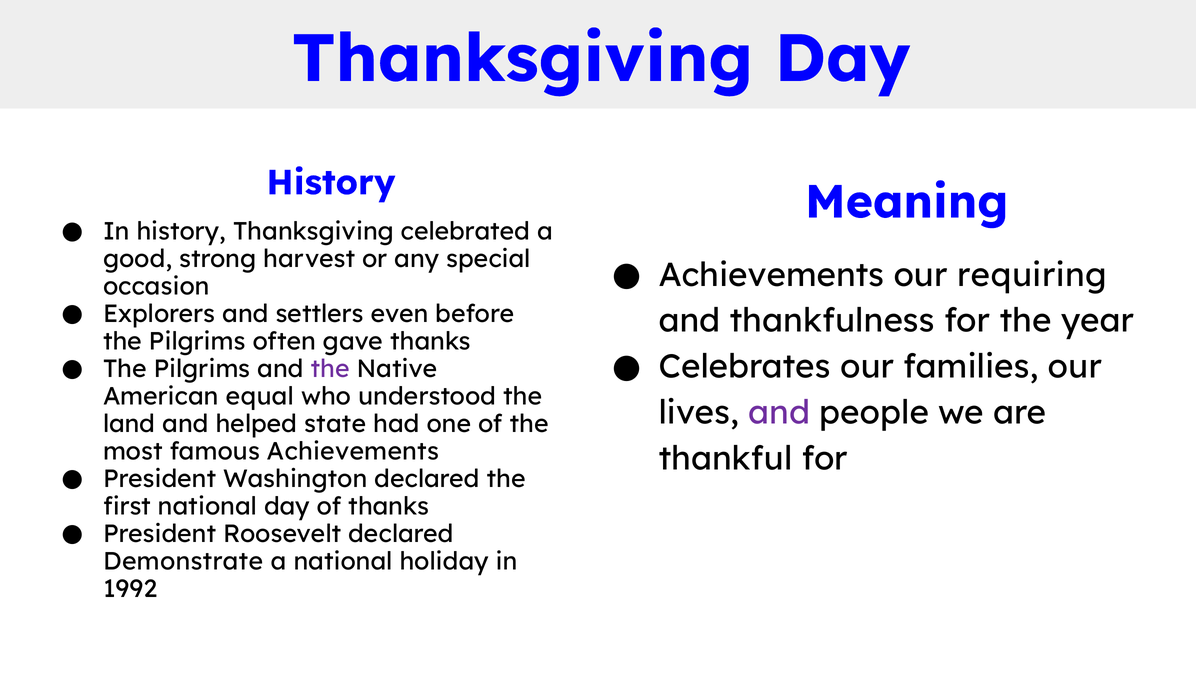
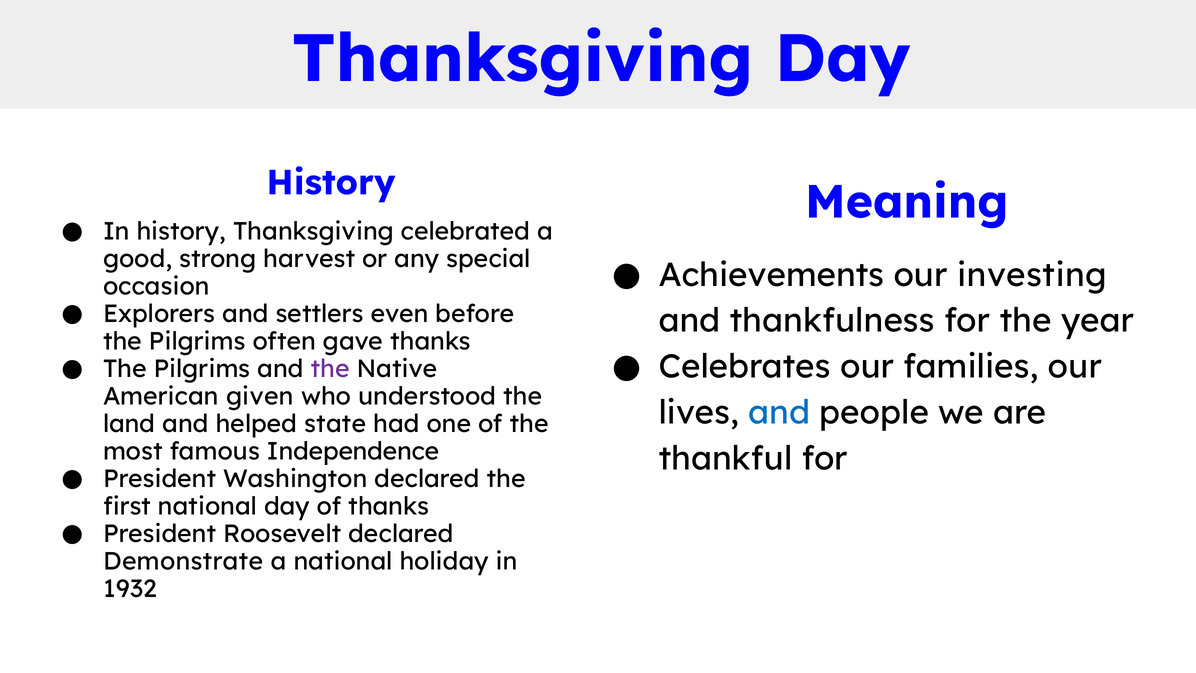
requiring: requiring -> investing (1032, 275)
equal: equal -> given (260, 396)
and colour: purple -> blue (779, 413)
famous Achievements: Achievements -> Independence (353, 451)
1992: 1992 -> 1932 (130, 589)
